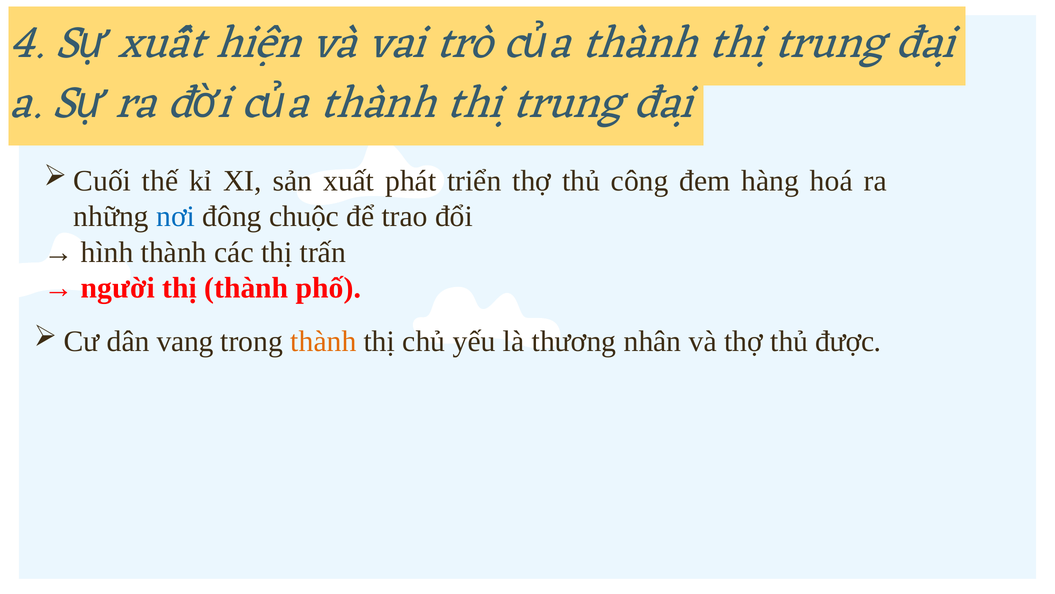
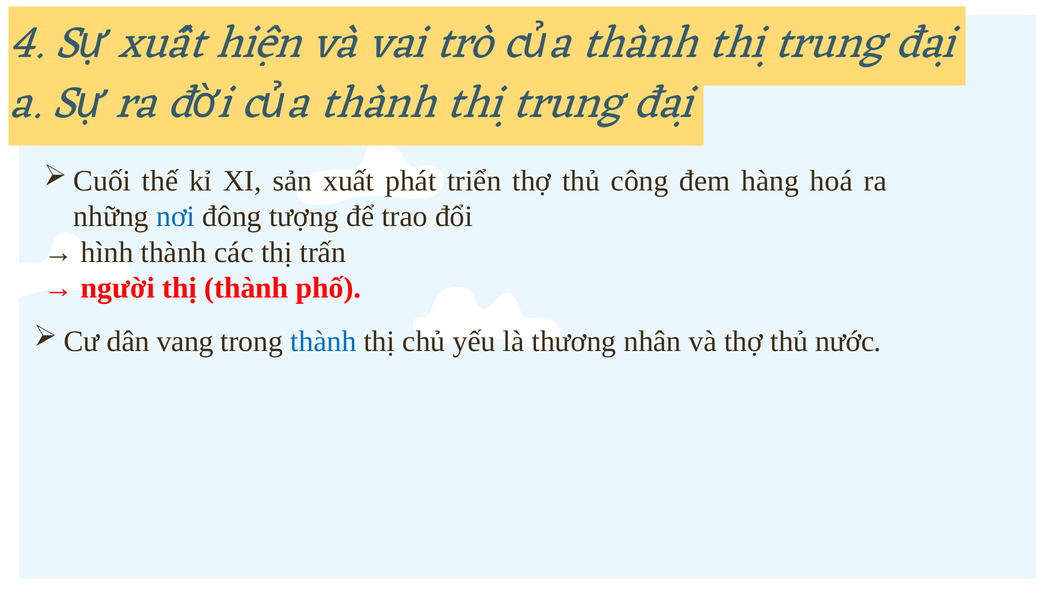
chuộc: chuộc -> tượng (304, 216)
thành colour: orange -> blue (323, 341)
được: được -> nước (848, 341)
